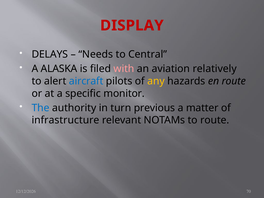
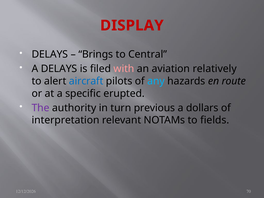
Needs: Needs -> Brings (96, 54)
A ALASKA: ALASKA -> DELAYS (59, 69)
any colour: yellow -> light blue (156, 81)
monitor: monitor -> erupted (124, 93)
The colour: blue -> purple (41, 108)
matter: matter -> dollars (202, 108)
infrastructure: infrastructure -> interpretation (66, 120)
to route: route -> fields (215, 120)
